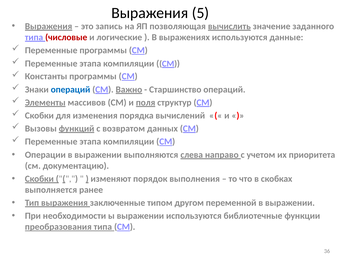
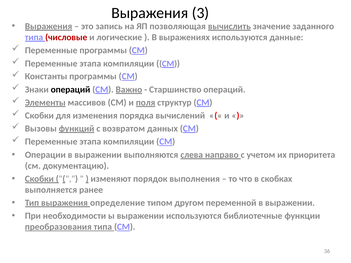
5: 5 -> 3 (201, 13)
операций colour: blue -> black (71, 90)
заключенные: заключенные -> определение (118, 203)
